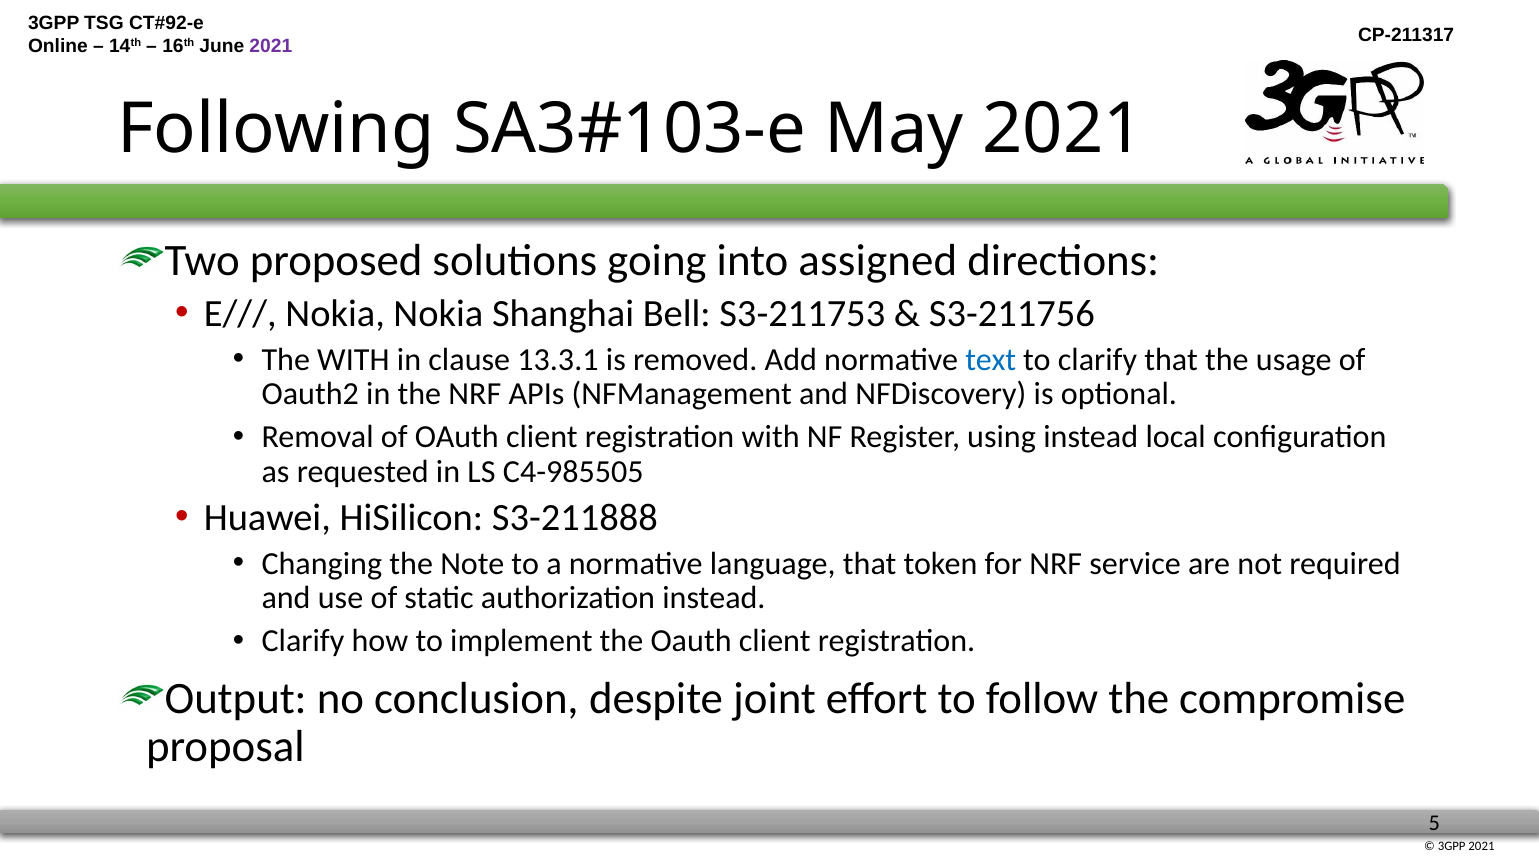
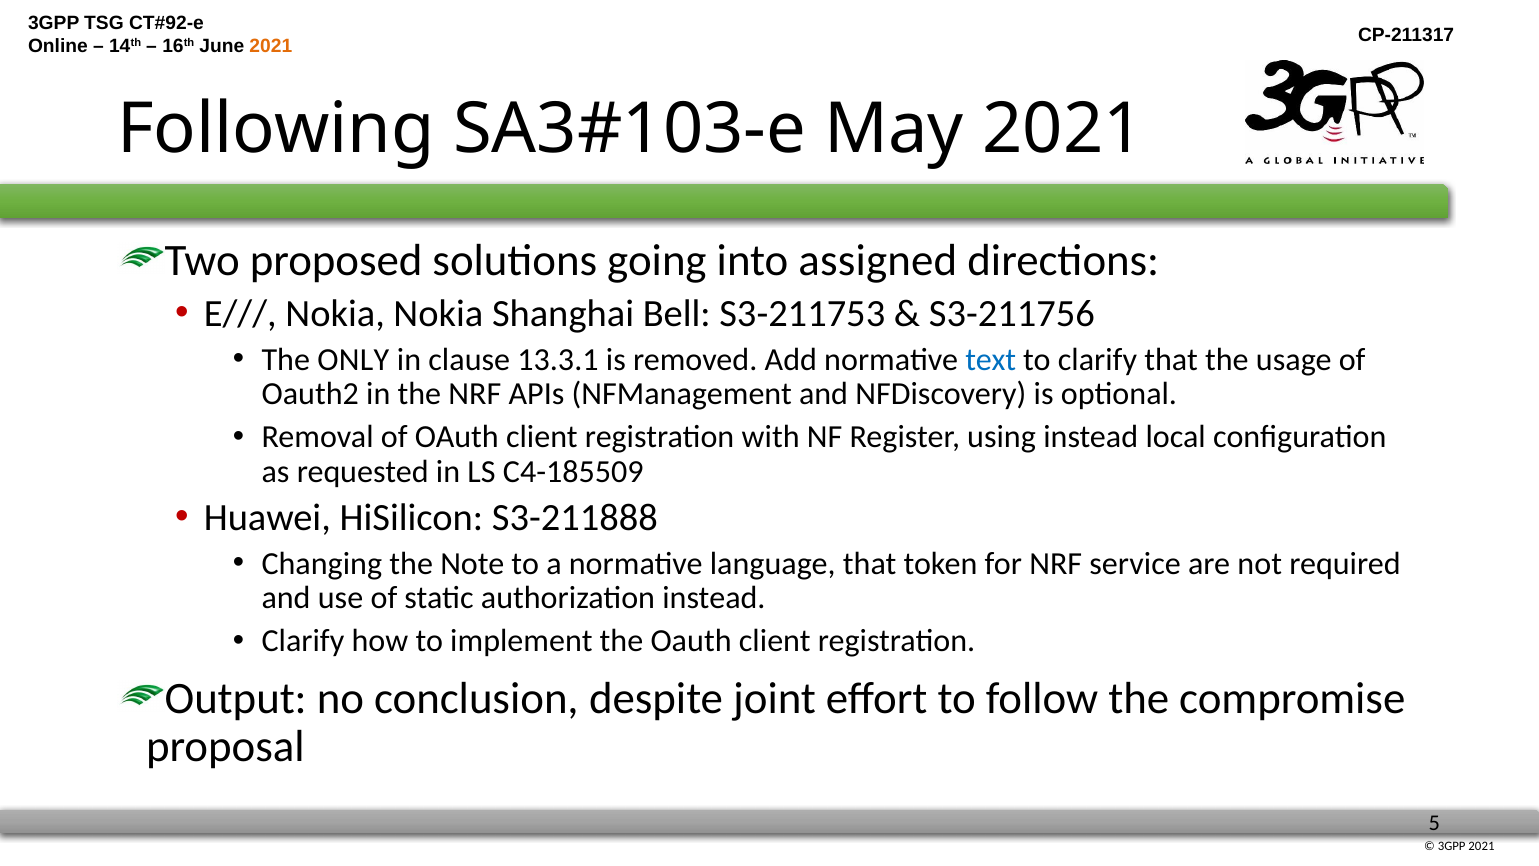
2021 colour: purple -> orange (271, 46)
The WITH: WITH -> ONLY (353, 359)
C4-985505: C4-985505 -> C4-185509 (573, 471)
